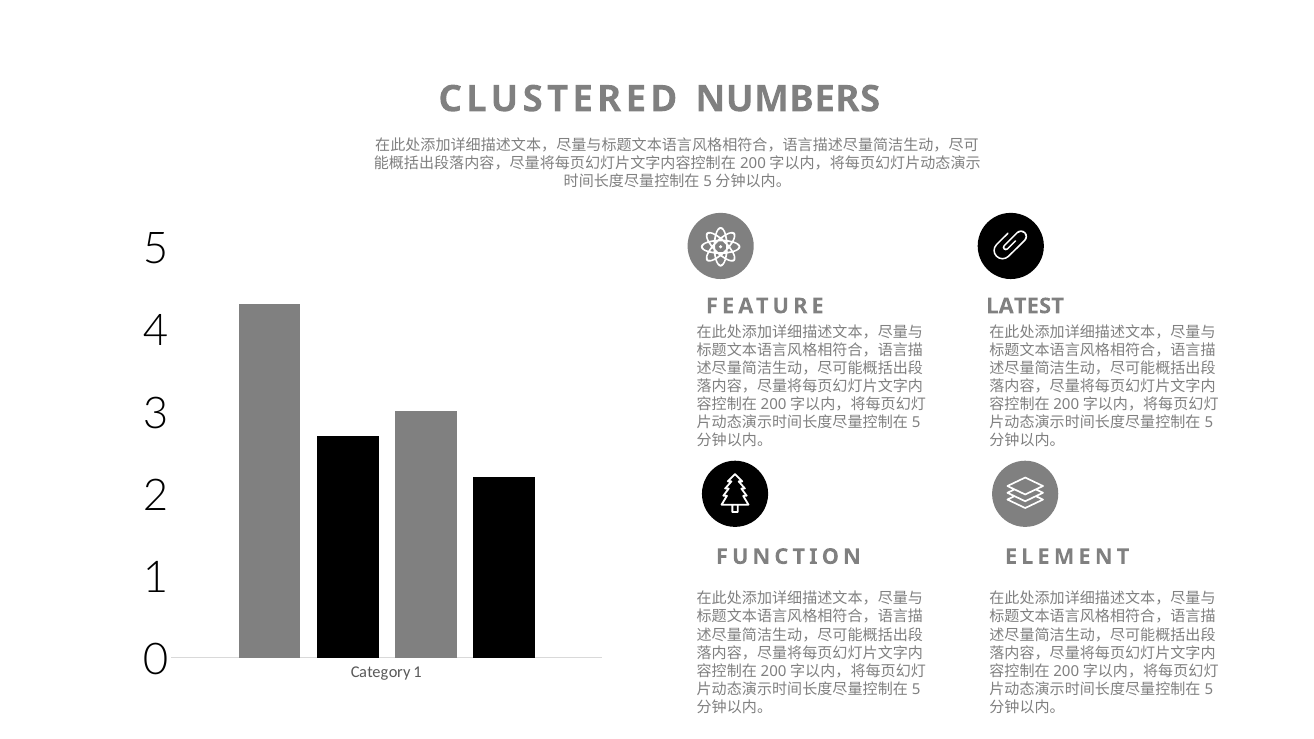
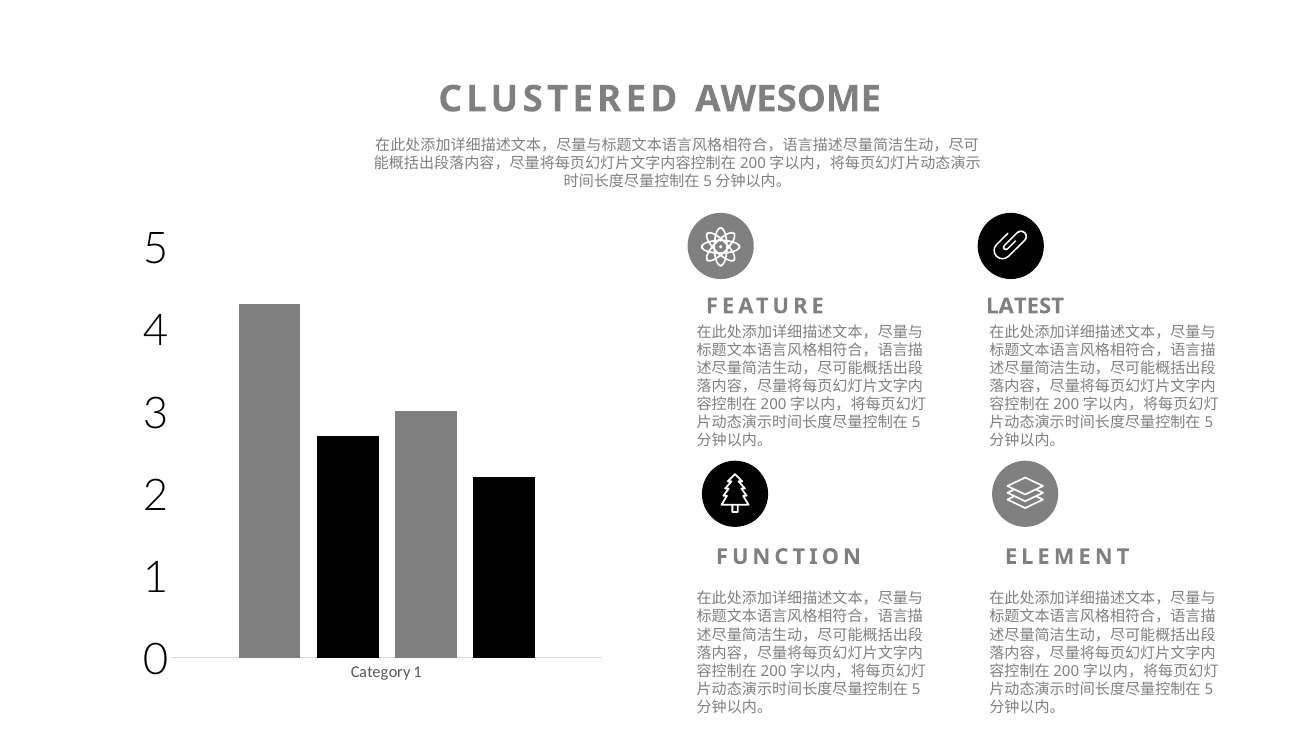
NUMBERS: NUMBERS -> AWESOME (788, 99)
